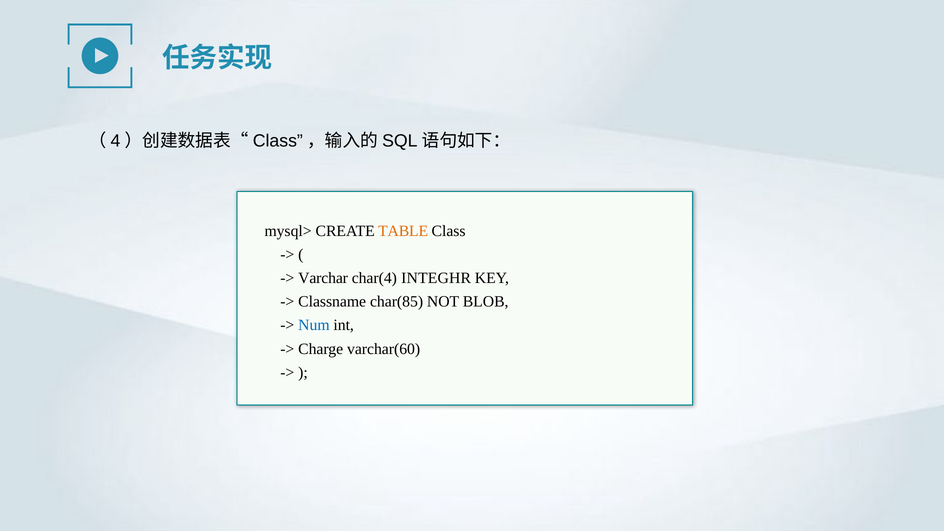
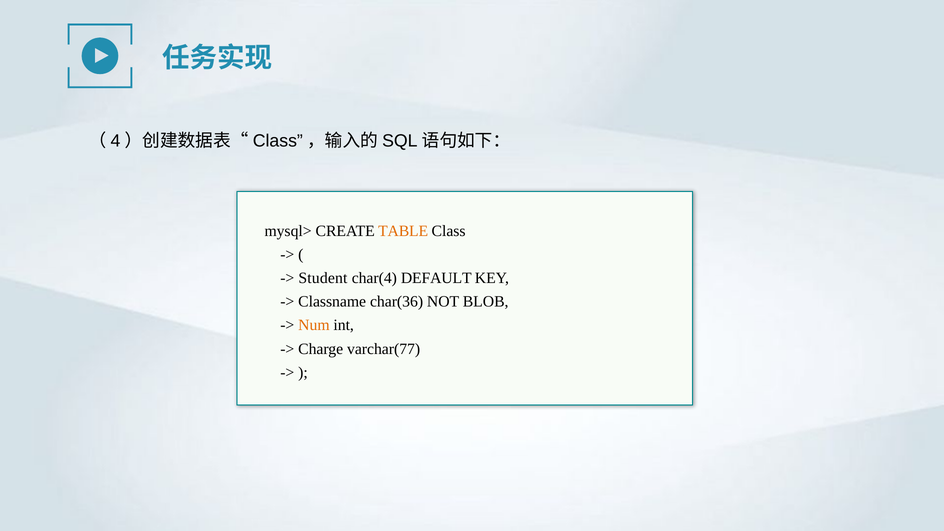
Varchar: Varchar -> Student (323, 278)
INTEGHR: INTEGHR -> DEFAULT (436, 278)
char(85: char(85 -> char(36 (397, 302)
Num colour: blue -> orange (314, 325)
varchar(60: varchar(60 -> varchar(77 (384, 349)
